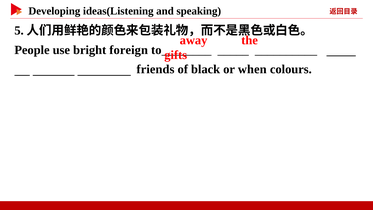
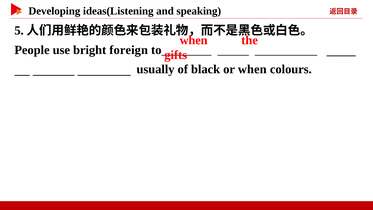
away: away -> when (194, 40)
friends: friends -> usually (156, 69)
